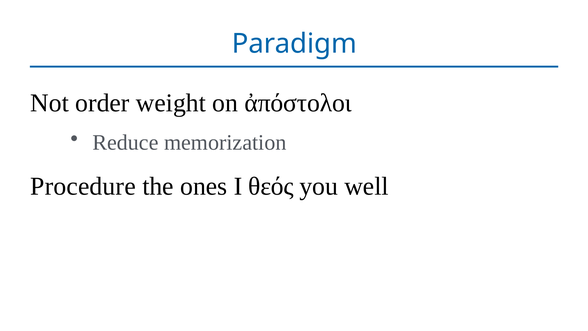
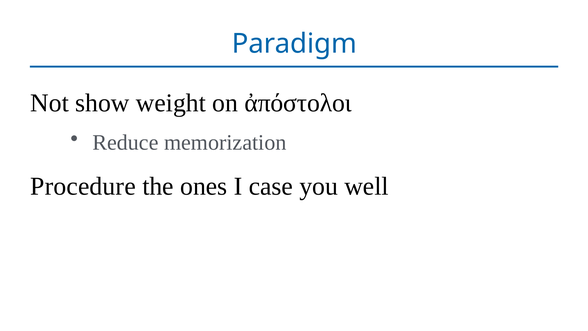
order: order -> show (102, 103)
θεός: θεός -> case (271, 186)
